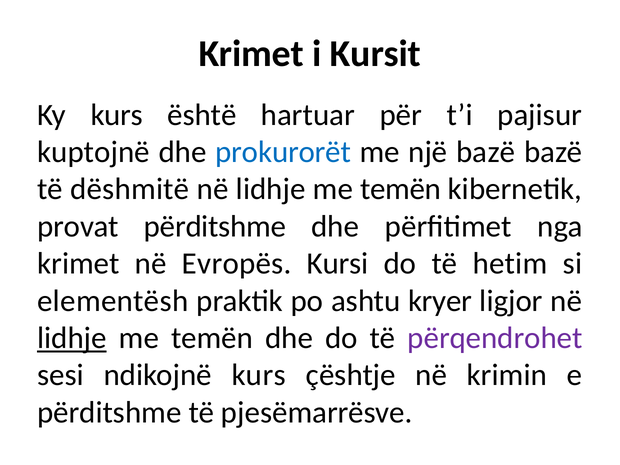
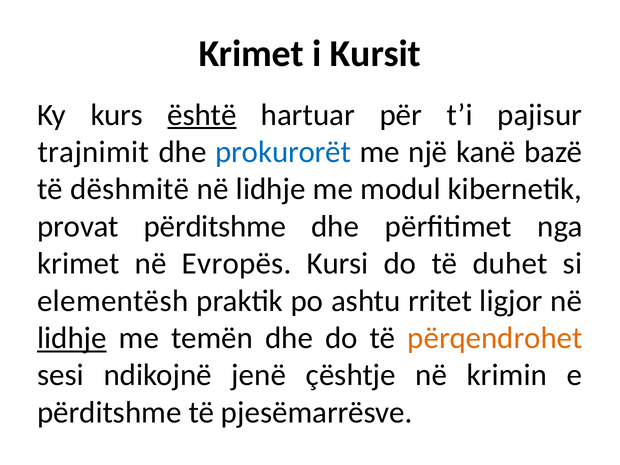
është underline: none -> present (202, 115)
kuptojnë: kuptojnë -> trajnimit (93, 152)
një bazë: bazë -> kanë (486, 152)
temën: temën -> modul (401, 189)
hetim: hetim -> duhet (510, 264)
kryer: kryer -> rritet (440, 301)
përqendrohet colour: purple -> orange (495, 338)
ndikojnë kurs: kurs -> jenë (259, 375)
